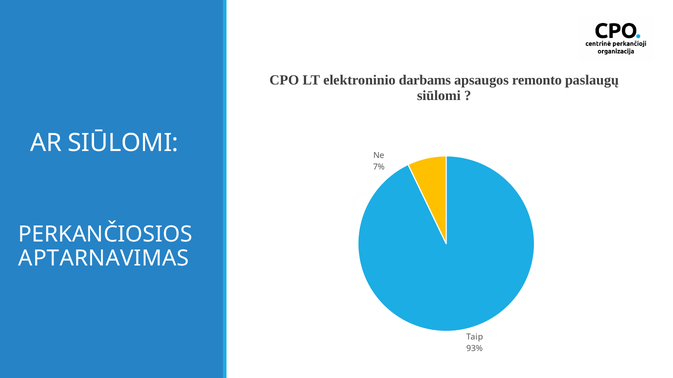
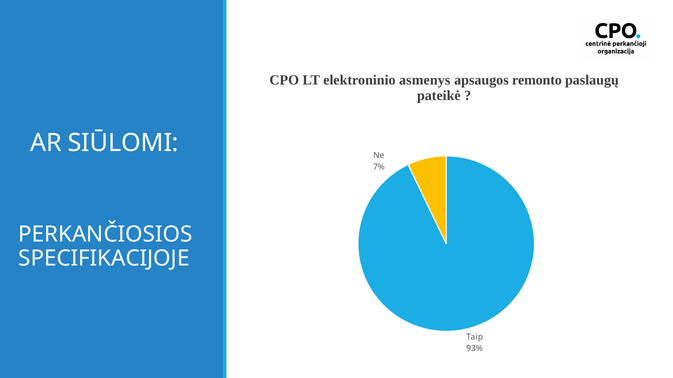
darbams: darbams -> asmenys (425, 80)
siūlomi: siūlomi -> pateikė (439, 96)
APTARNAVIMAS: APTARNAVIMAS -> SPECIFIKACIJOJE (104, 259)
